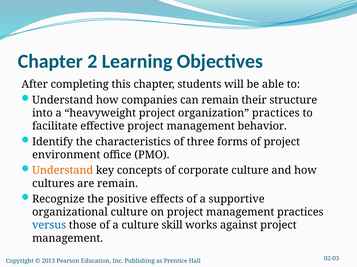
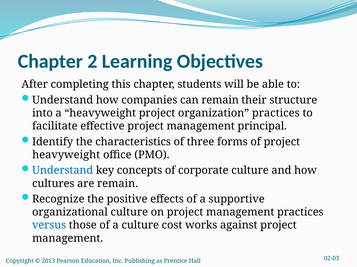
behavior: behavior -> principal (262, 126)
environment: environment -> heavyweight (66, 155)
Understand colour: orange -> blue (63, 171)
skill: skill -> cost (172, 226)
